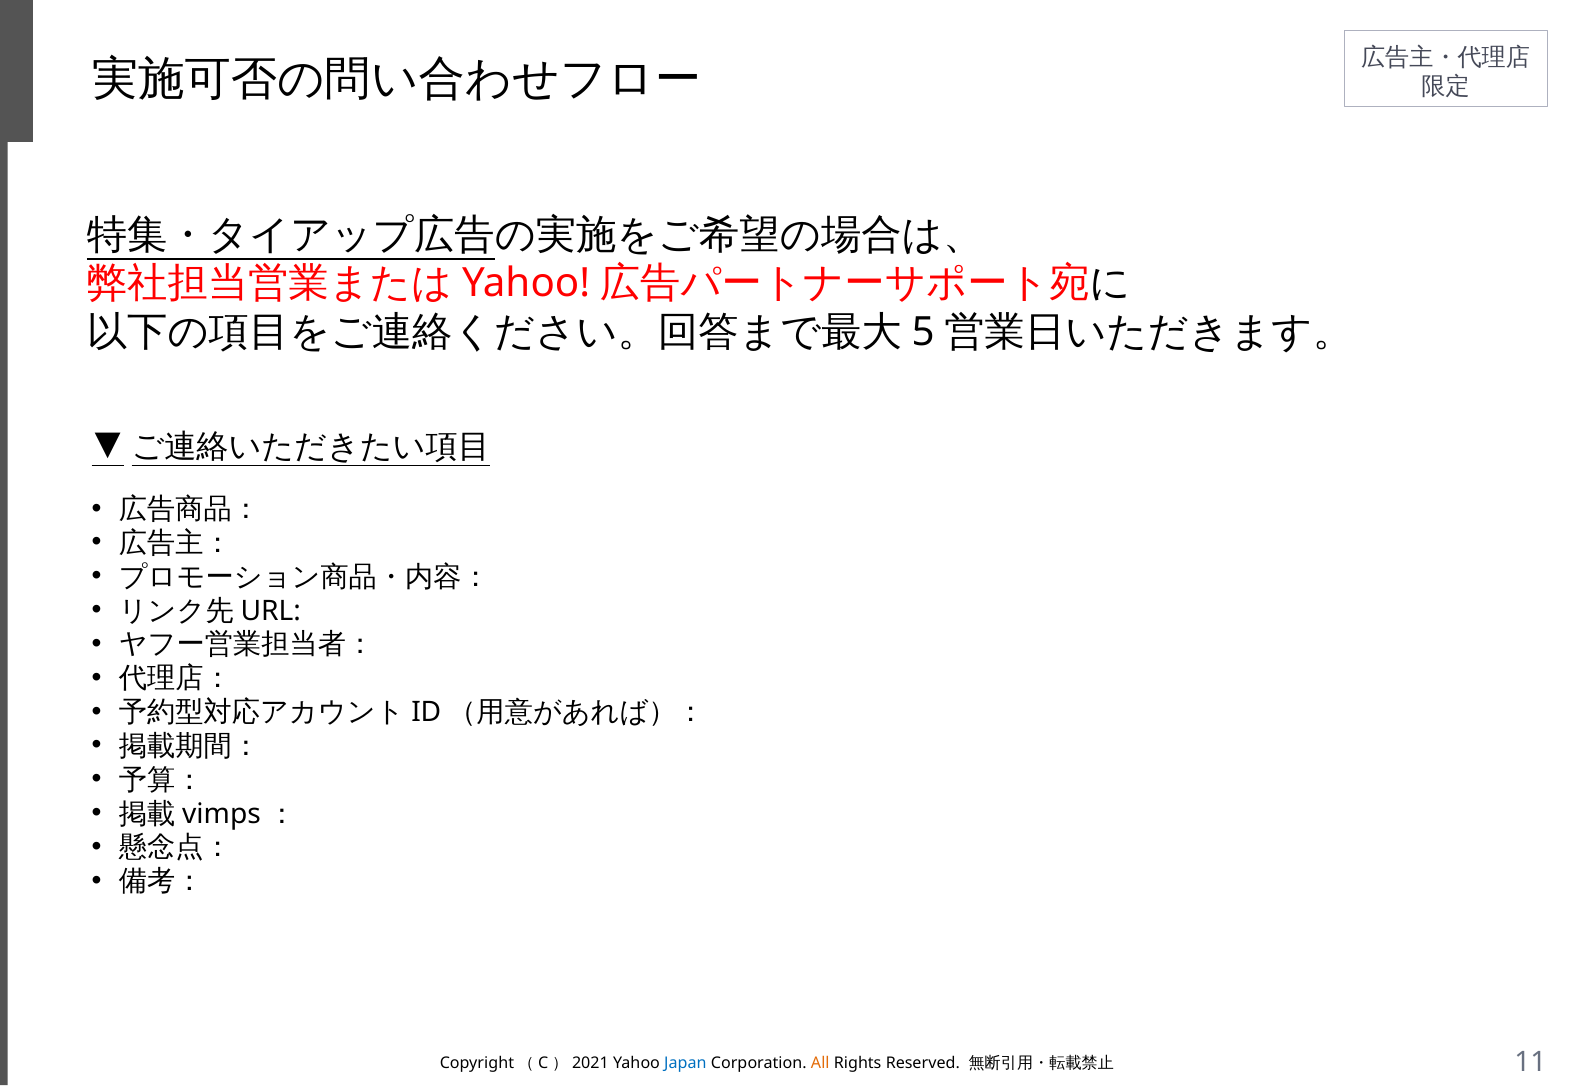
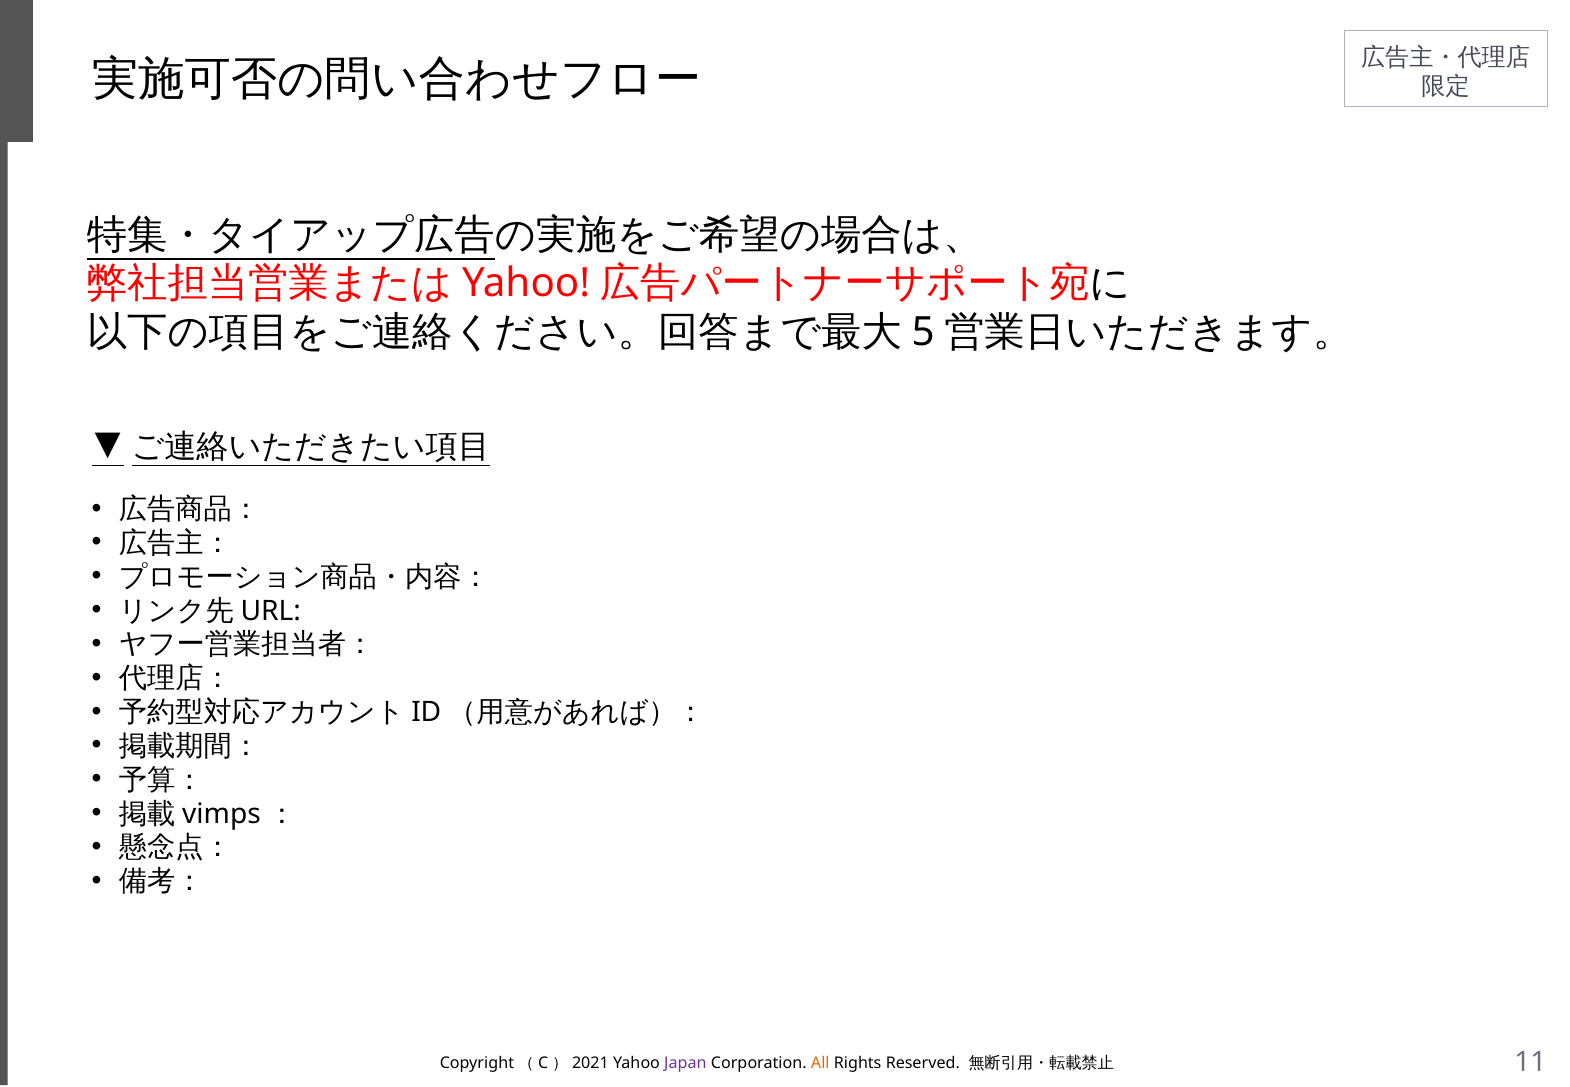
Japan colour: blue -> purple (685, 1064)
